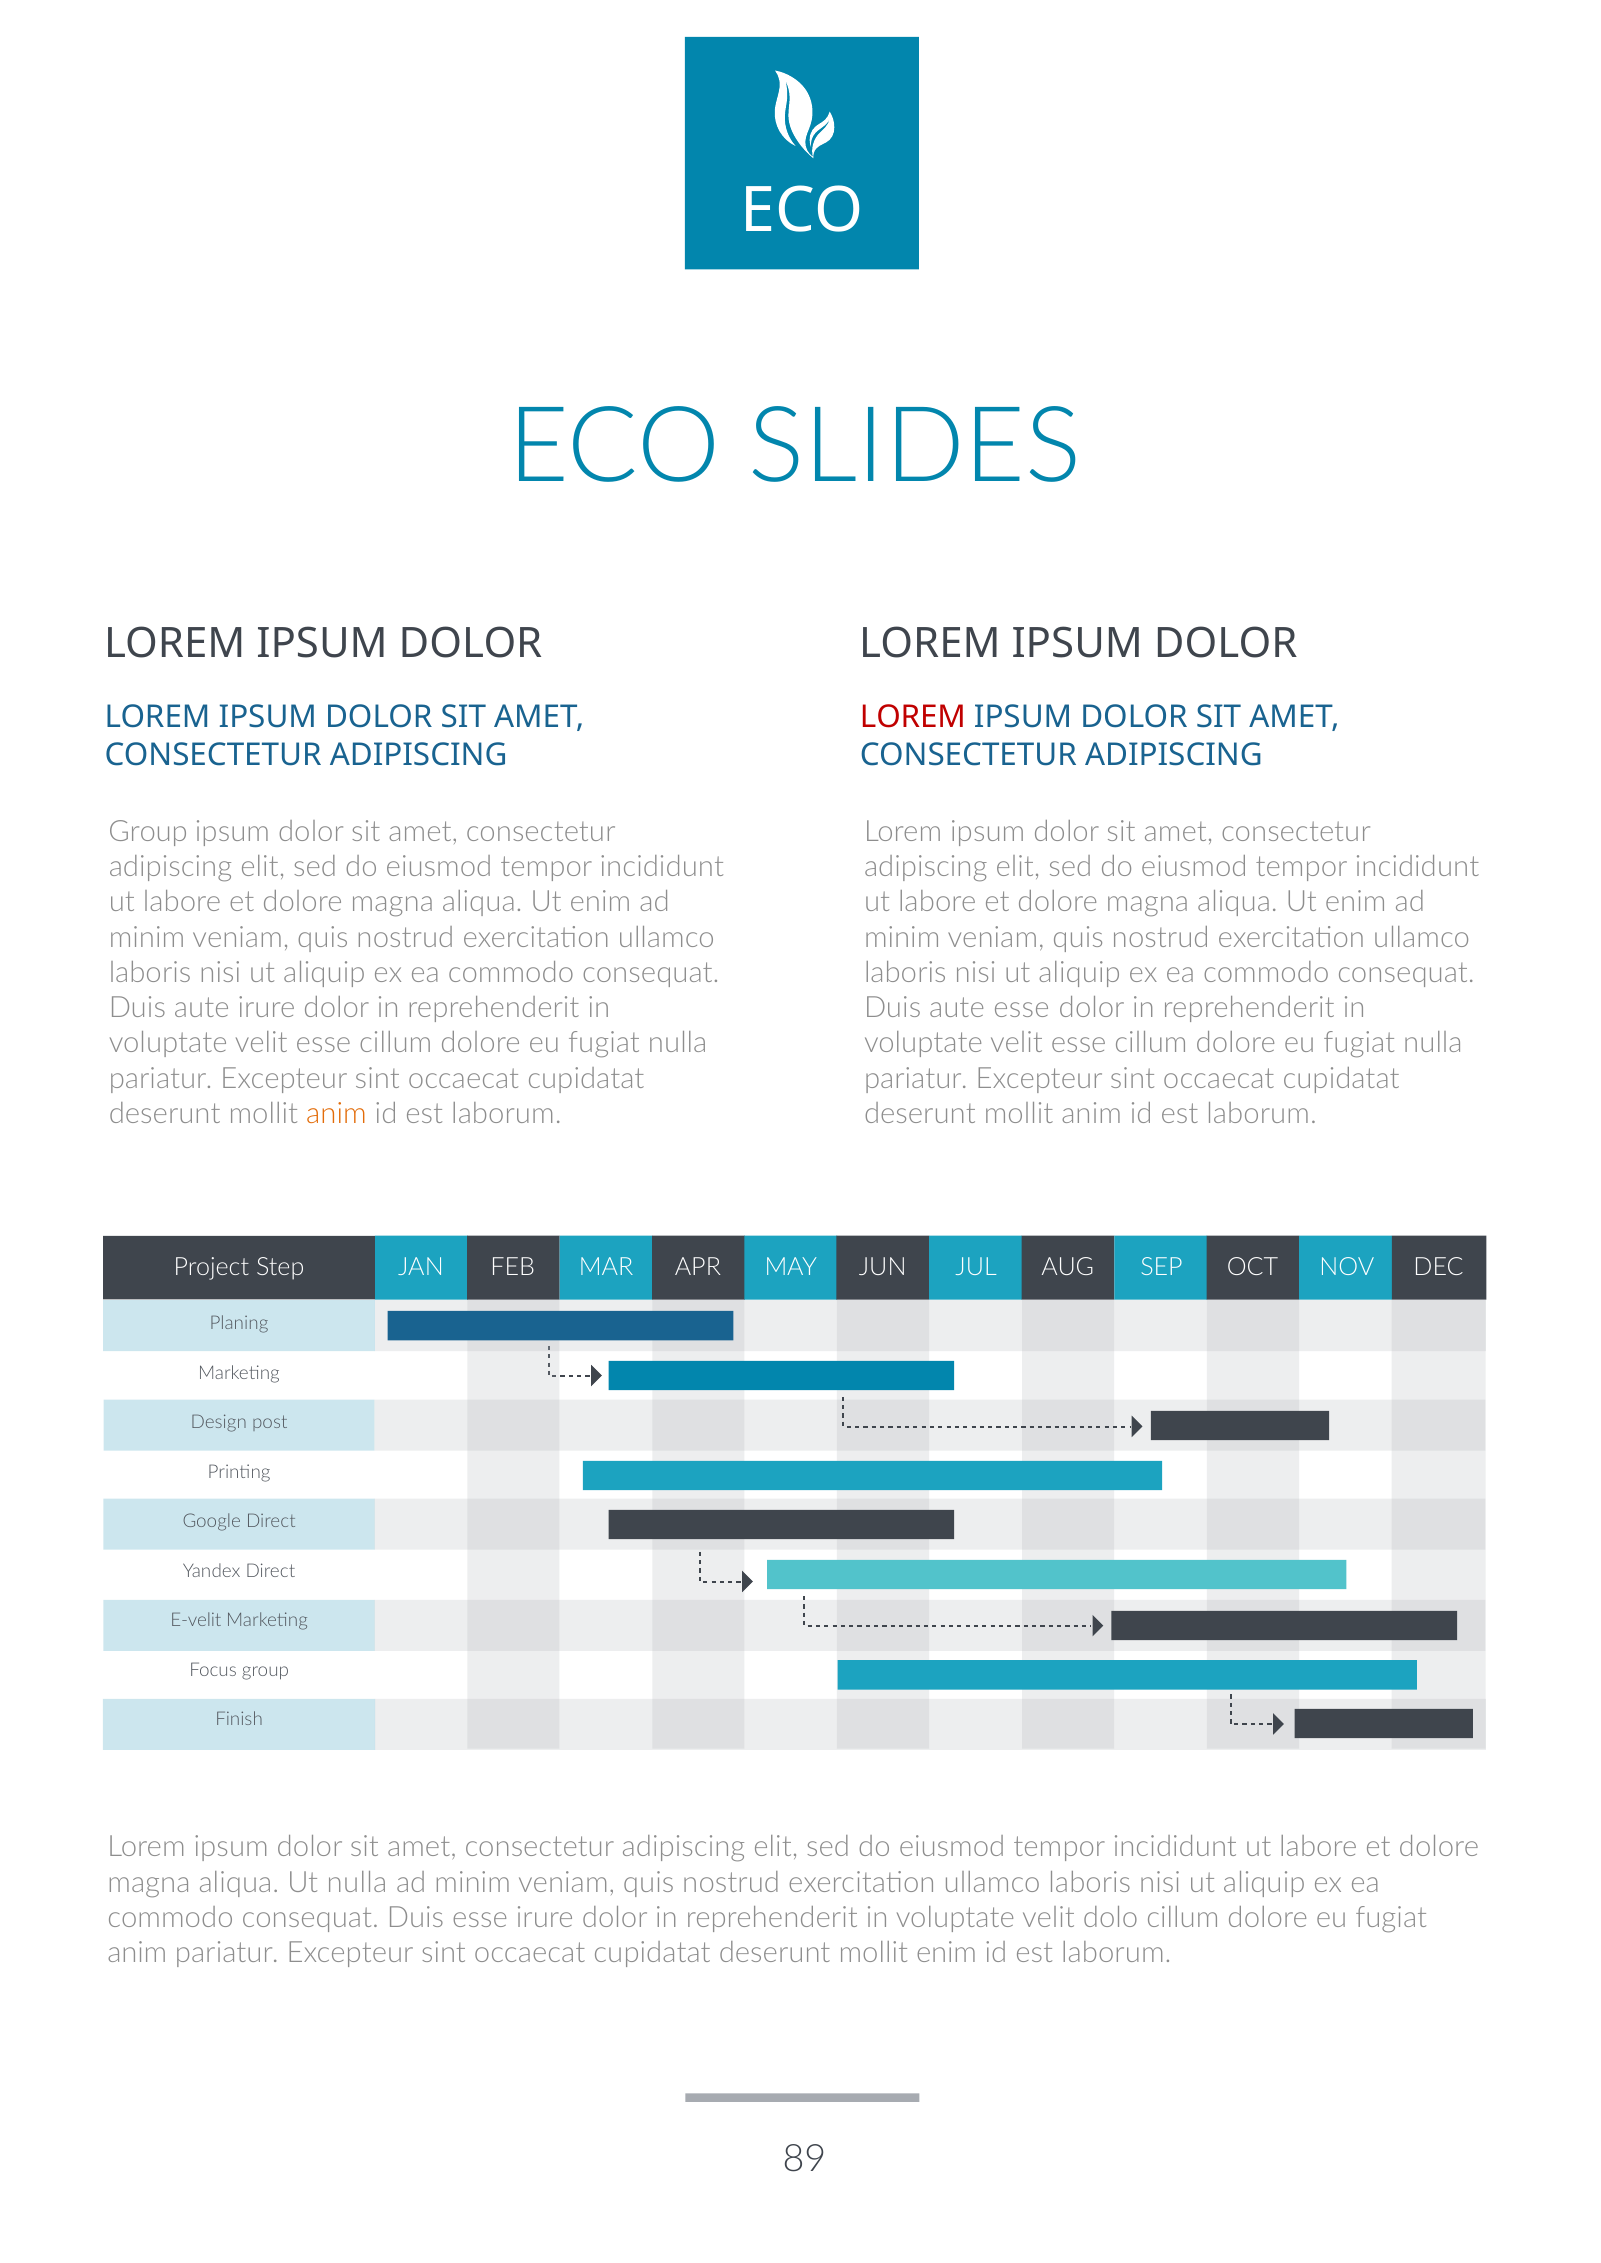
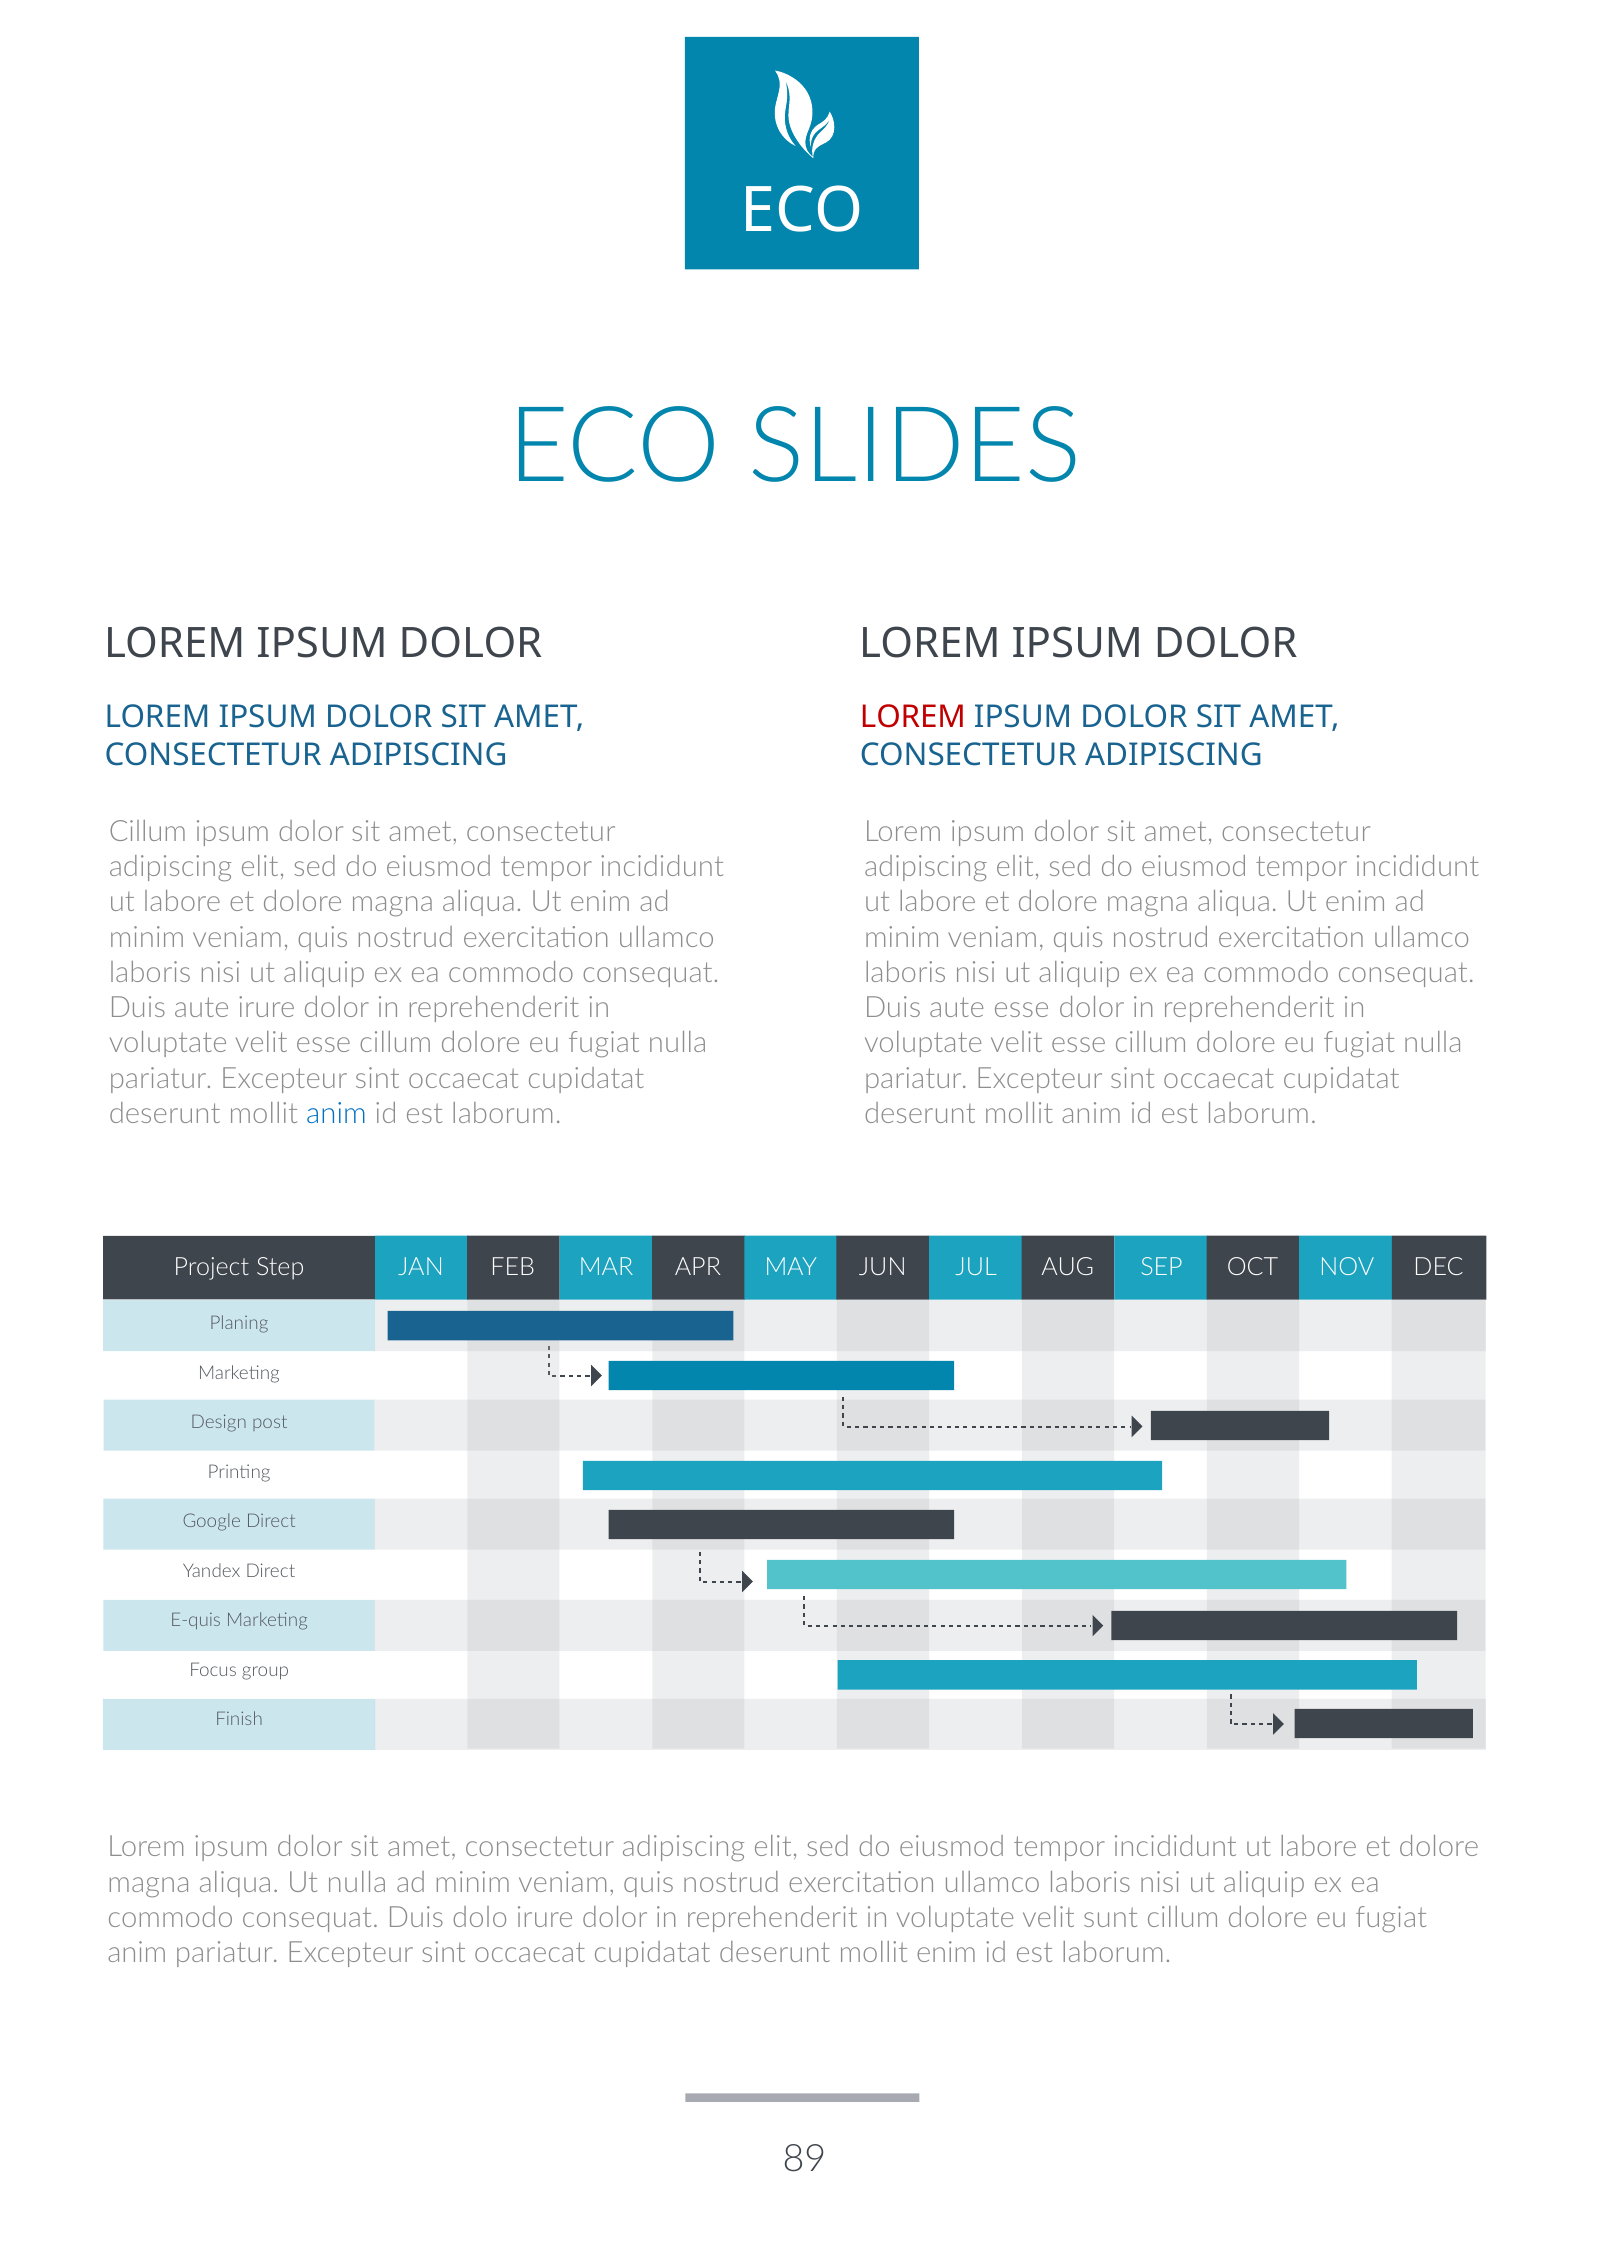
Group: Group -> Cillum (148, 832)
anim colour: orange -> blue (336, 1114)
E-velit: E-velit -> E-quis (196, 1621)
Duis esse: esse -> dolo (480, 1918)
dolo: dolo -> sunt (1111, 1918)
